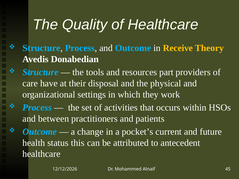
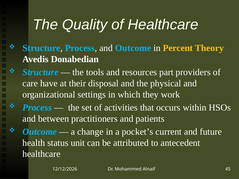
Receive: Receive -> Percent (178, 48)
this: this -> unit (78, 143)
